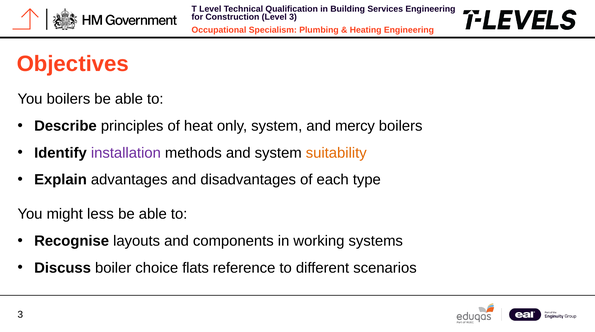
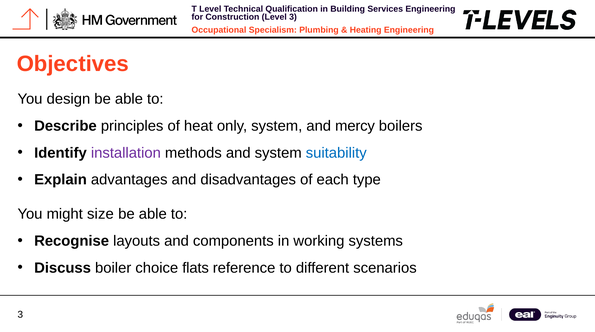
You boilers: boilers -> design (68, 99)
suitability colour: orange -> blue (336, 153)
less: less -> size (100, 214)
